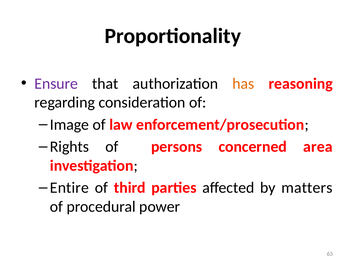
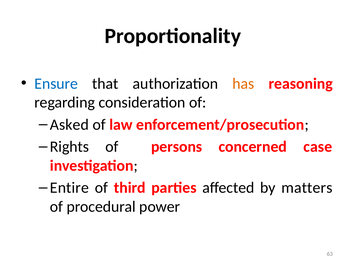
Ensure colour: purple -> blue (56, 83)
Image: Image -> Asked (69, 124)
area: area -> case (318, 146)
